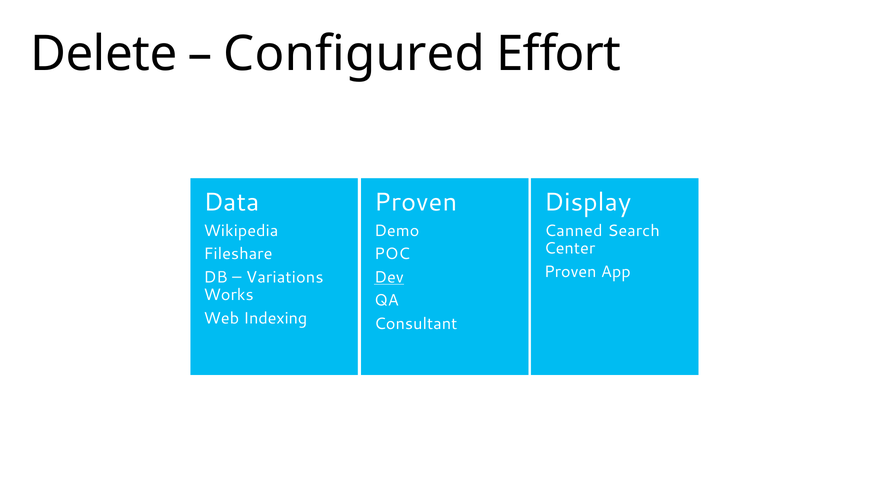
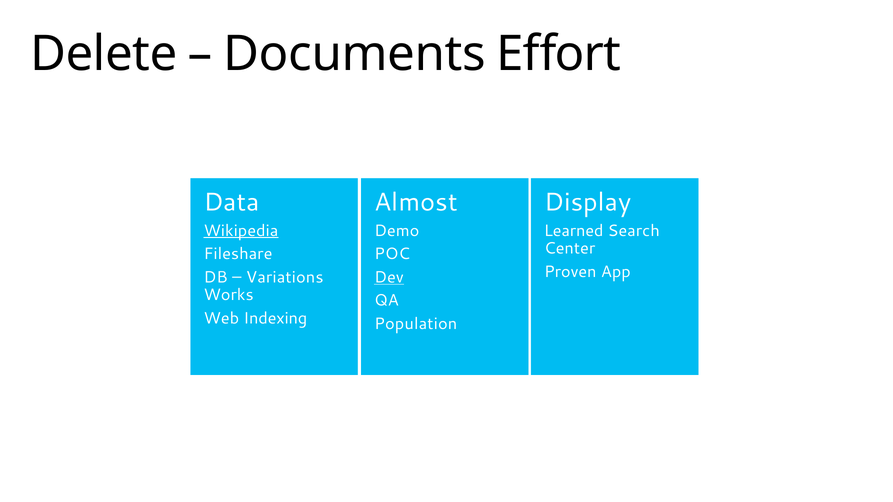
Configured: Configured -> Documents (354, 54)
Proven: Proven -> Almost (416, 202)
Wikipedia underline: none -> present (241, 231)
Canned: Canned -> Learned (574, 231)
Consultant: Consultant -> Population (416, 324)
